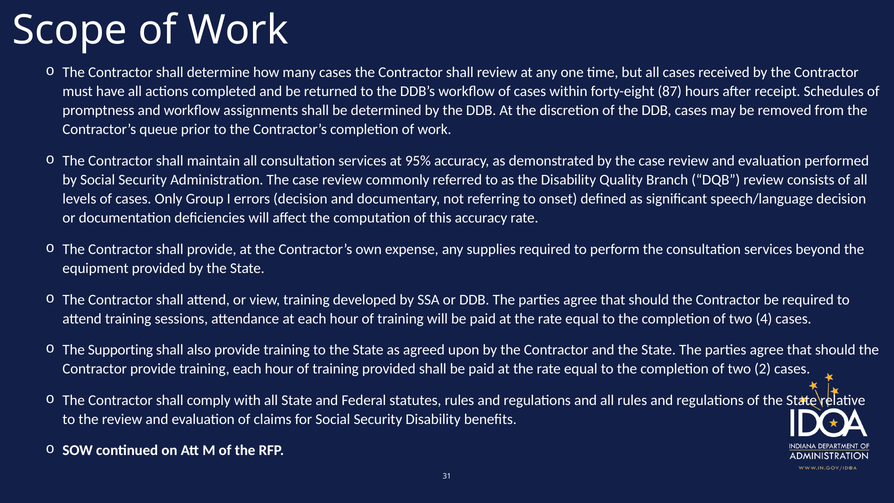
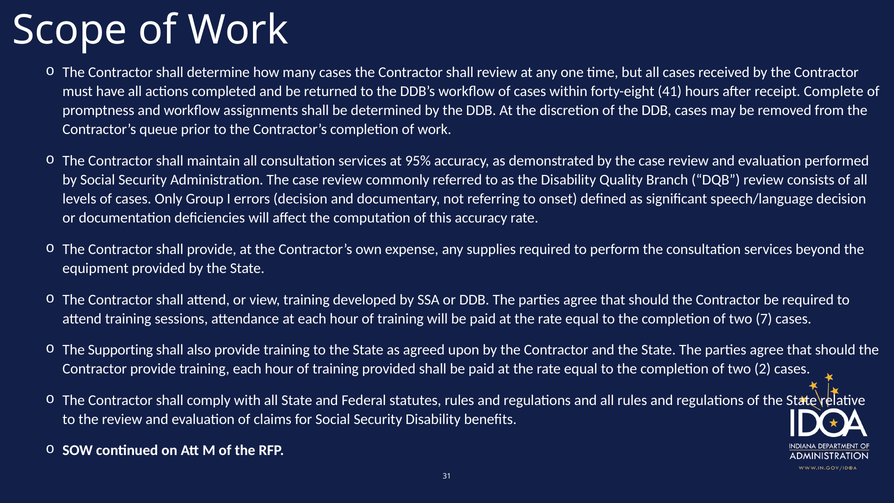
87: 87 -> 41 (670, 91)
Schedules: Schedules -> Complete (834, 91)
4: 4 -> 7 (764, 319)
